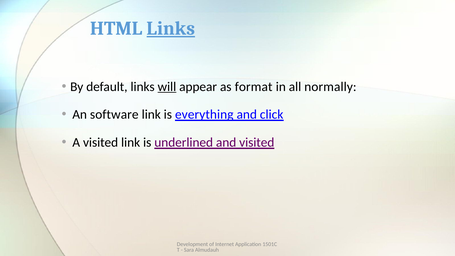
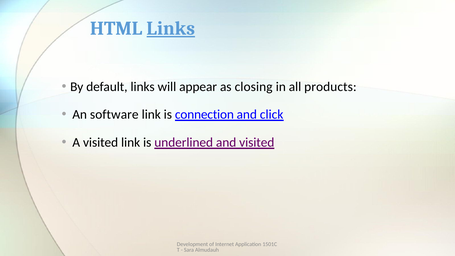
will underline: present -> none (167, 87)
format: format -> closing (254, 87)
normally: normally -> products (330, 87)
everything: everything -> connection (204, 115)
